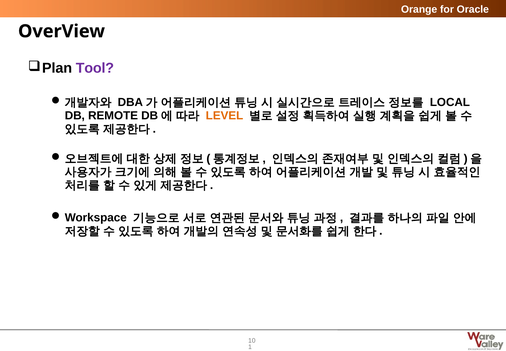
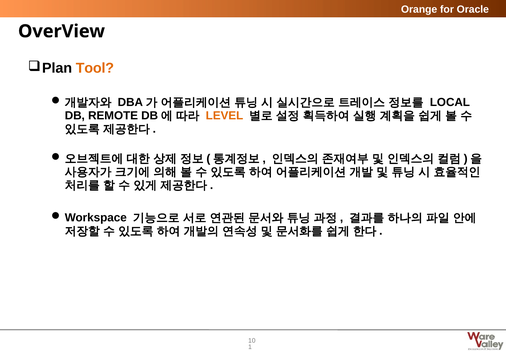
Tool colour: purple -> orange (95, 68)
